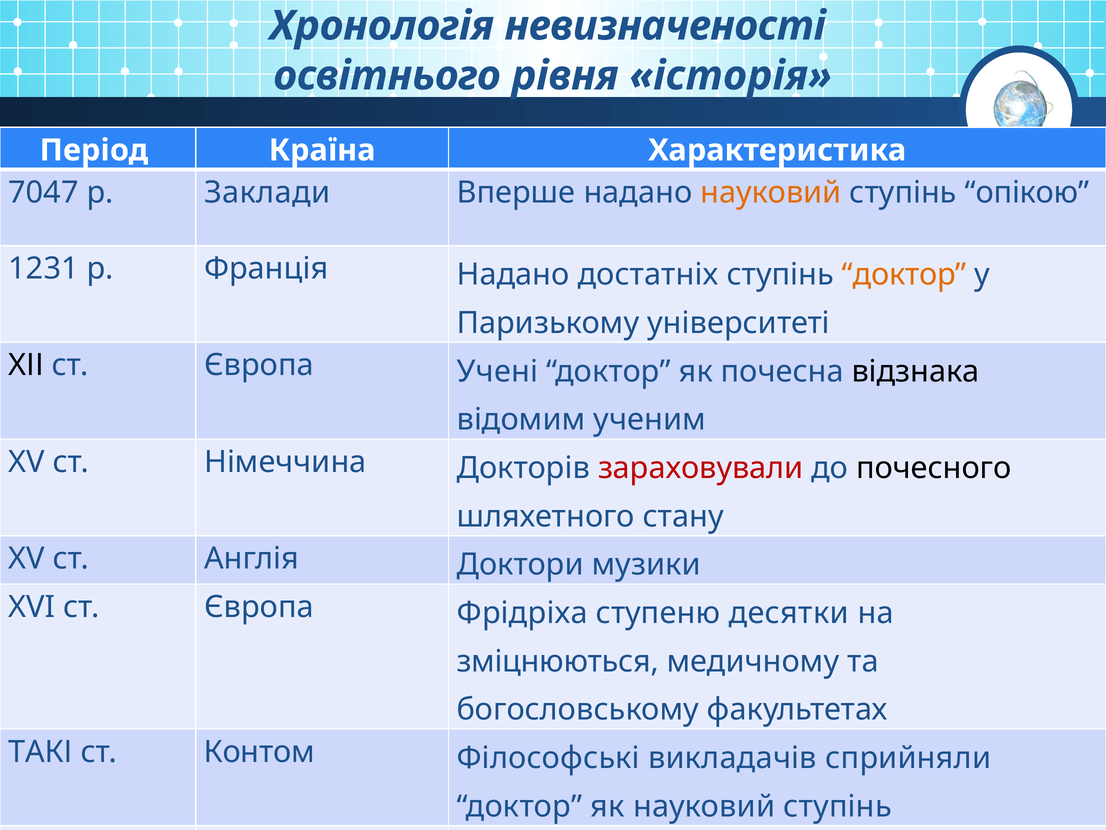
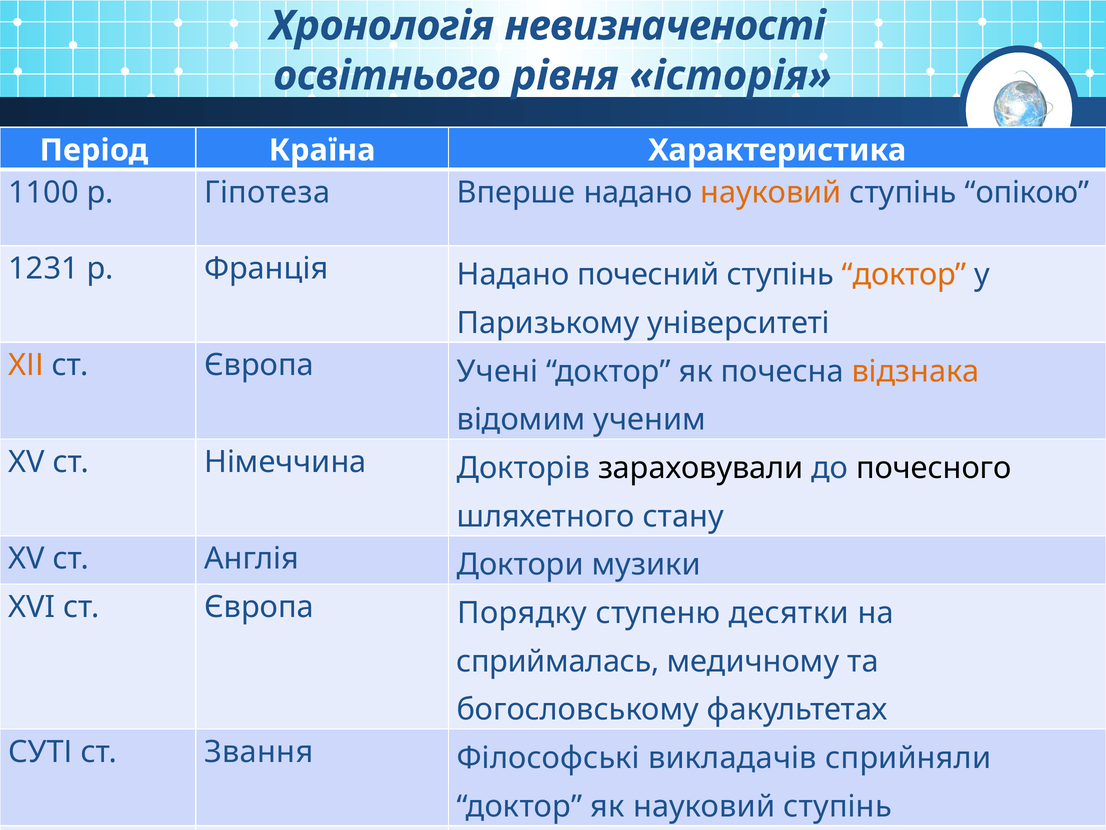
7047: 7047 -> 1100 (43, 192)
Заклади: Заклади -> Гіпотеза (267, 192)
Надано достатніх: достатніх -> почесний (648, 275)
ХІІ colour: black -> orange (26, 365)
відзнака colour: black -> orange (916, 371)
зараховували colour: red -> black (701, 468)
Фрідріха: Фрідріха -> Порядку (522, 613)
зміцнюються: зміцнюються -> сприймалась (558, 661)
ТАКІ: ТАКІ -> СУТІ (40, 751)
Контом: Контом -> Звання (259, 751)
